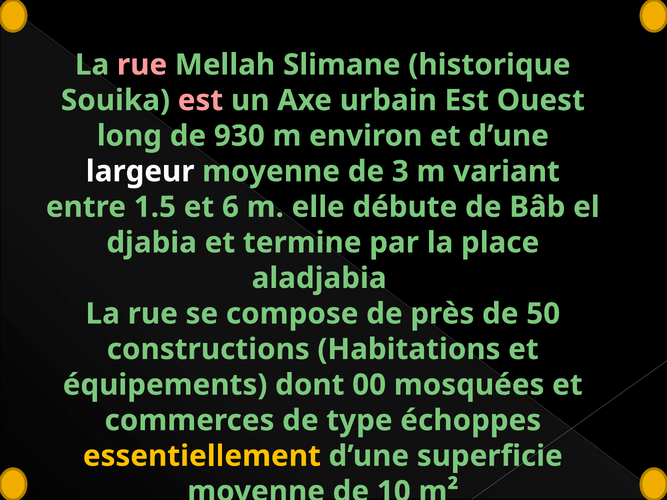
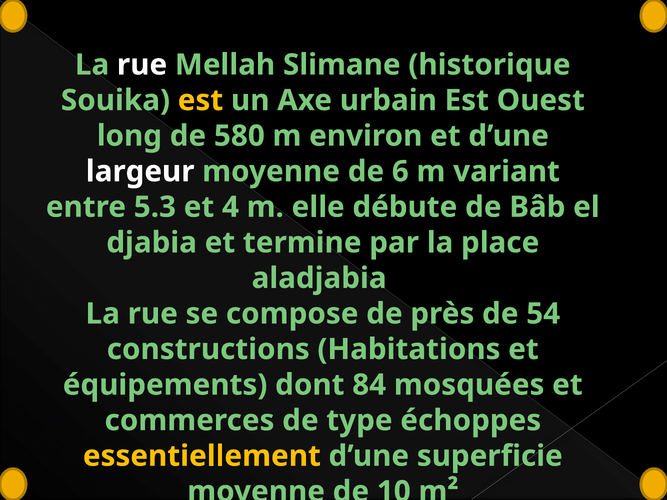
rue colour: pink -> white (142, 65)
est colour: pink -> yellow (200, 100)
930: 930 -> 580 (239, 136)
3: 3 -> 6 (400, 172)
1.5: 1.5 -> 5.3 (155, 207)
6: 6 -> 4 (230, 207)
50: 50 -> 54 (543, 314)
00: 00 -> 84 (369, 385)
